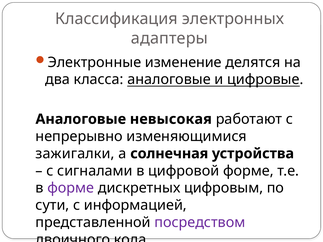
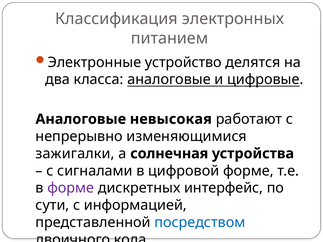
адаптеры: адаптеры -> питанием (170, 38)
изменение: изменение -> устройство (183, 62)
цифровым: цифровым -> интерфейс (224, 188)
посредством colour: purple -> blue (200, 223)
